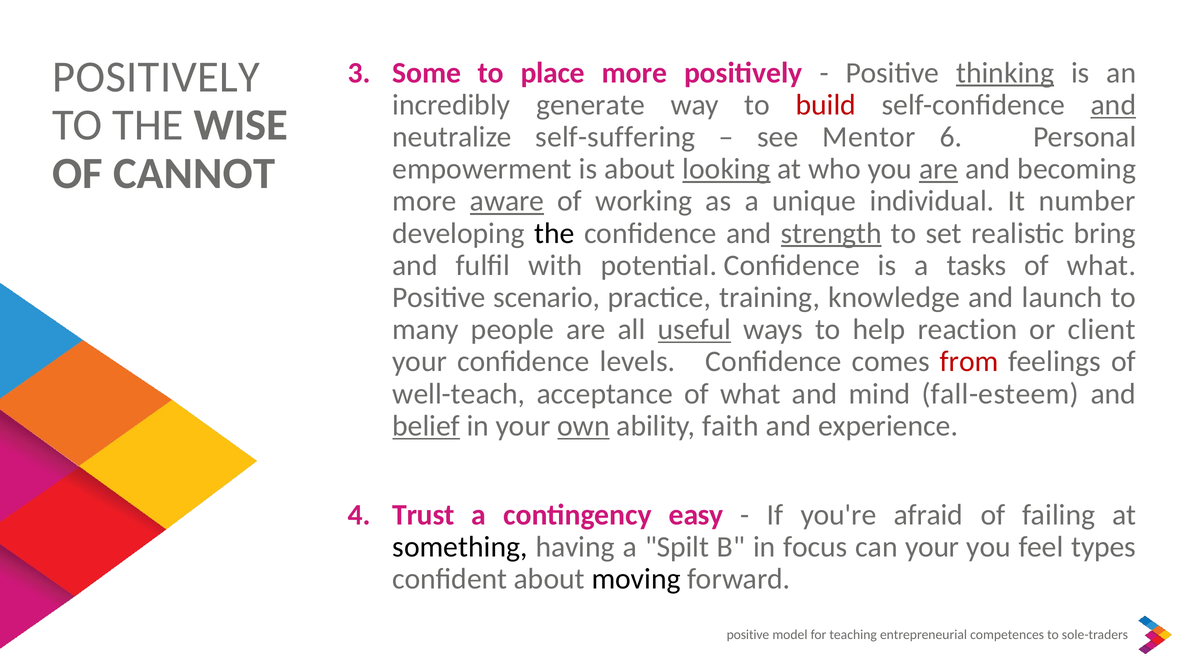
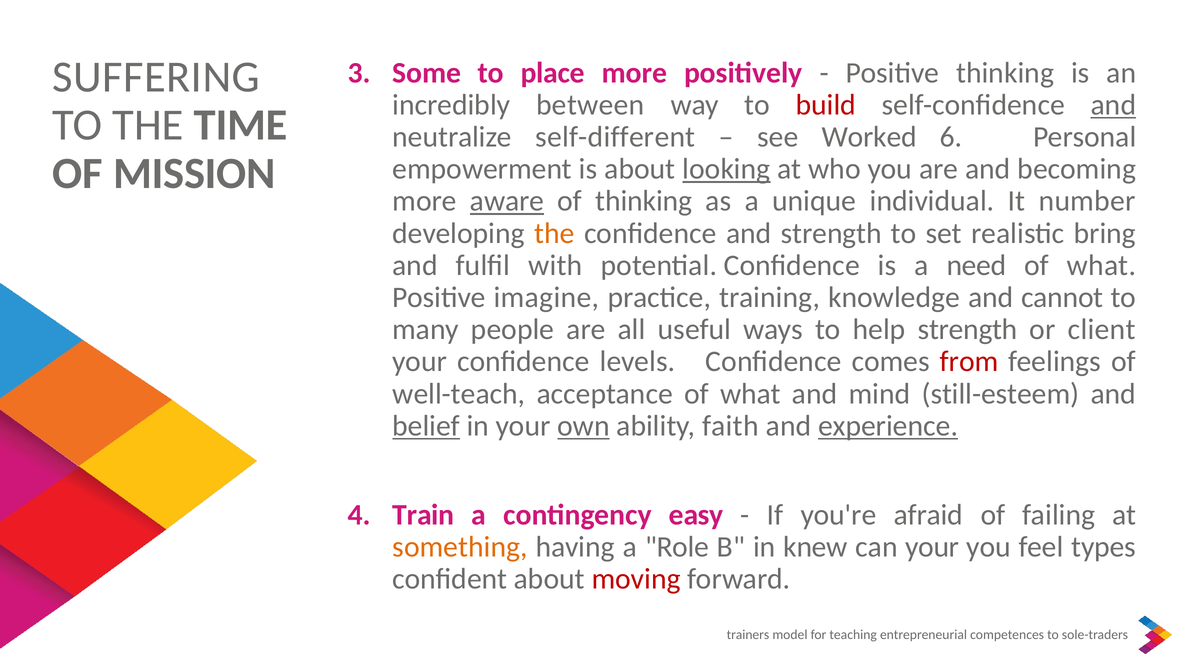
POSITIVELY: POSITIVELY -> SUFFERING (156, 77)
thinking underline: present -> none (1005, 73)
generate: generate -> between (590, 105)
WISE: WISE -> TIME (241, 125)
self-suffering: self-suffering -> self-different (615, 137)
Mentor: Mentor -> Worked (869, 137)
CANNOT: CANNOT -> MISSION (194, 173)
are underline: present -> none (939, 169)
of working: working -> thinking (644, 201)
the colour: black -> orange (555, 233)
strength underline: present -> none (831, 233)
tasks: tasks -> need (977, 265)
scenario: scenario -> imagine (547, 297)
launch: launch -> cannot (1062, 297)
useful underline: present -> none (695, 329)
help reaction: reaction -> strength (968, 329)
fall-esteem: fall-esteem -> still-esteem (1000, 394)
experience underline: none -> present (888, 426)
Trust: Trust -> Train (423, 515)
something colour: black -> orange (460, 547)
Spilt: Spilt -> Role (677, 547)
focus: focus -> knew (816, 547)
moving colour: black -> red (636, 579)
positive: positive -> trainers (748, 635)
